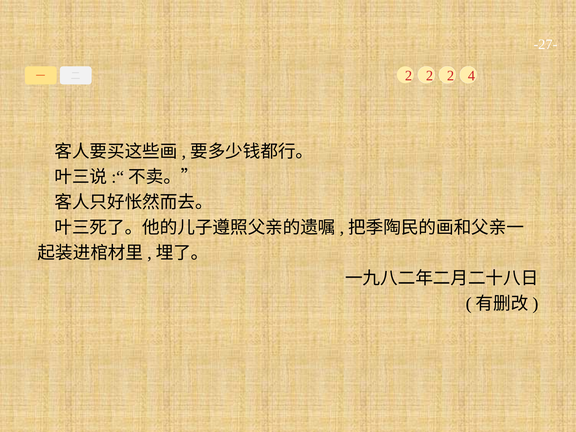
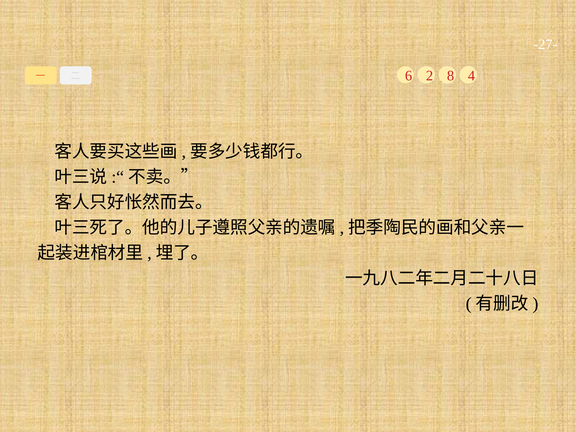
2: 2 -> 6 (409, 76)
2: 2 -> 8 (451, 76)
